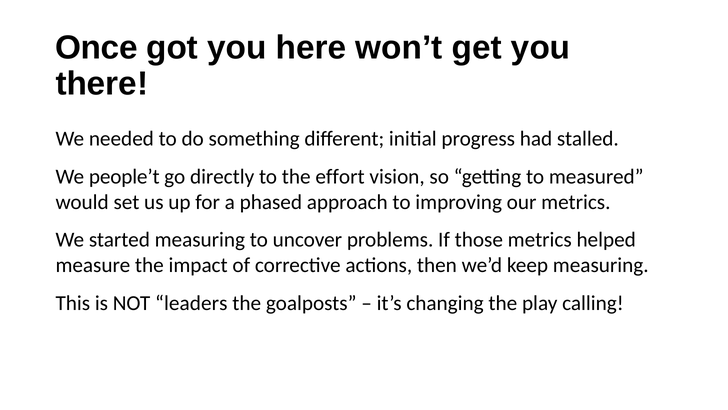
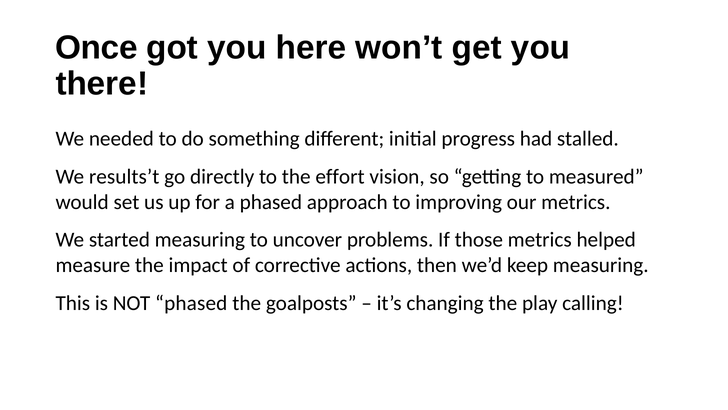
people’t: people’t -> results’t (124, 176)
NOT leaders: leaders -> phased (191, 303)
